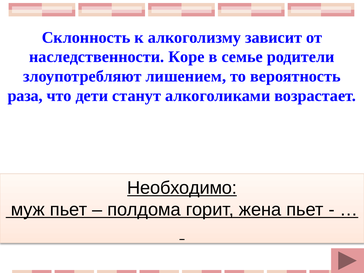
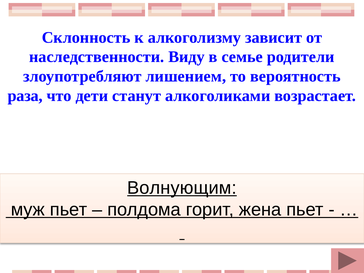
Коре: Коре -> Виду (186, 57)
Необходимо: Необходимо -> Волнующим (182, 188)
